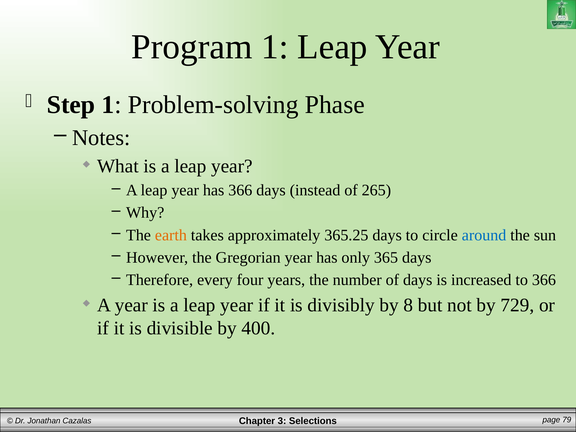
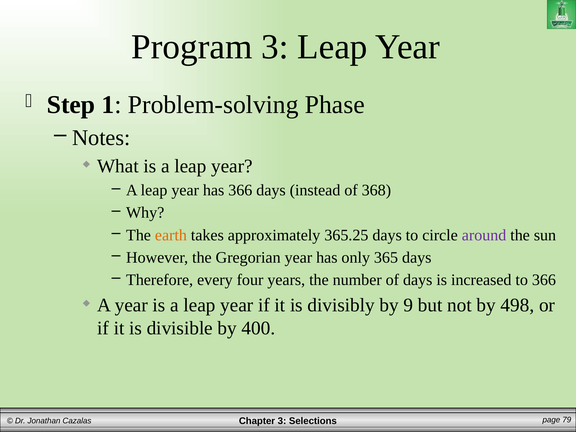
Program 1: 1 -> 3 (275, 47)
265: 265 -> 368 (376, 190)
around colour: blue -> purple (484, 235)
8: 8 -> 9 (408, 305)
729: 729 -> 498 (517, 305)
